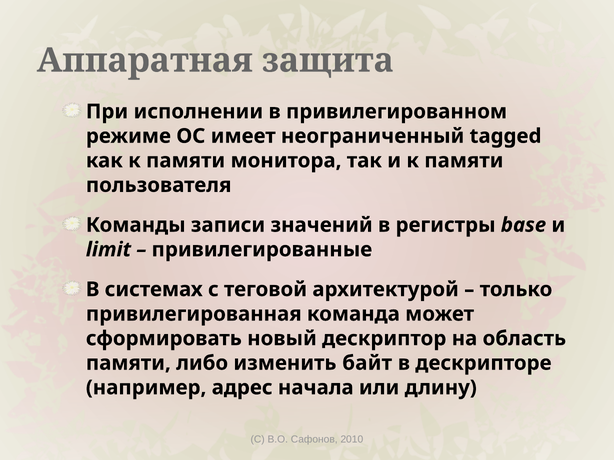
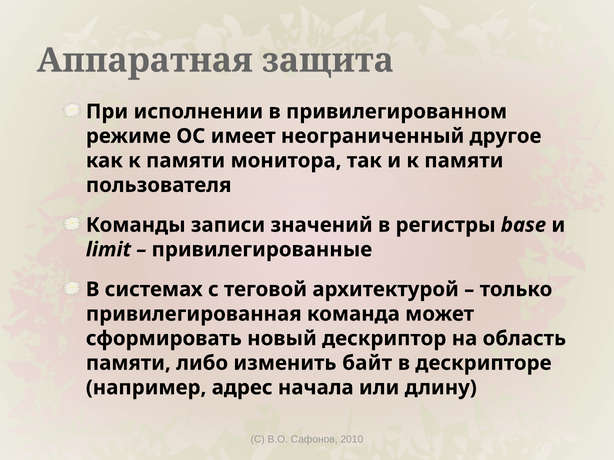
tagged: tagged -> другое (506, 136)
